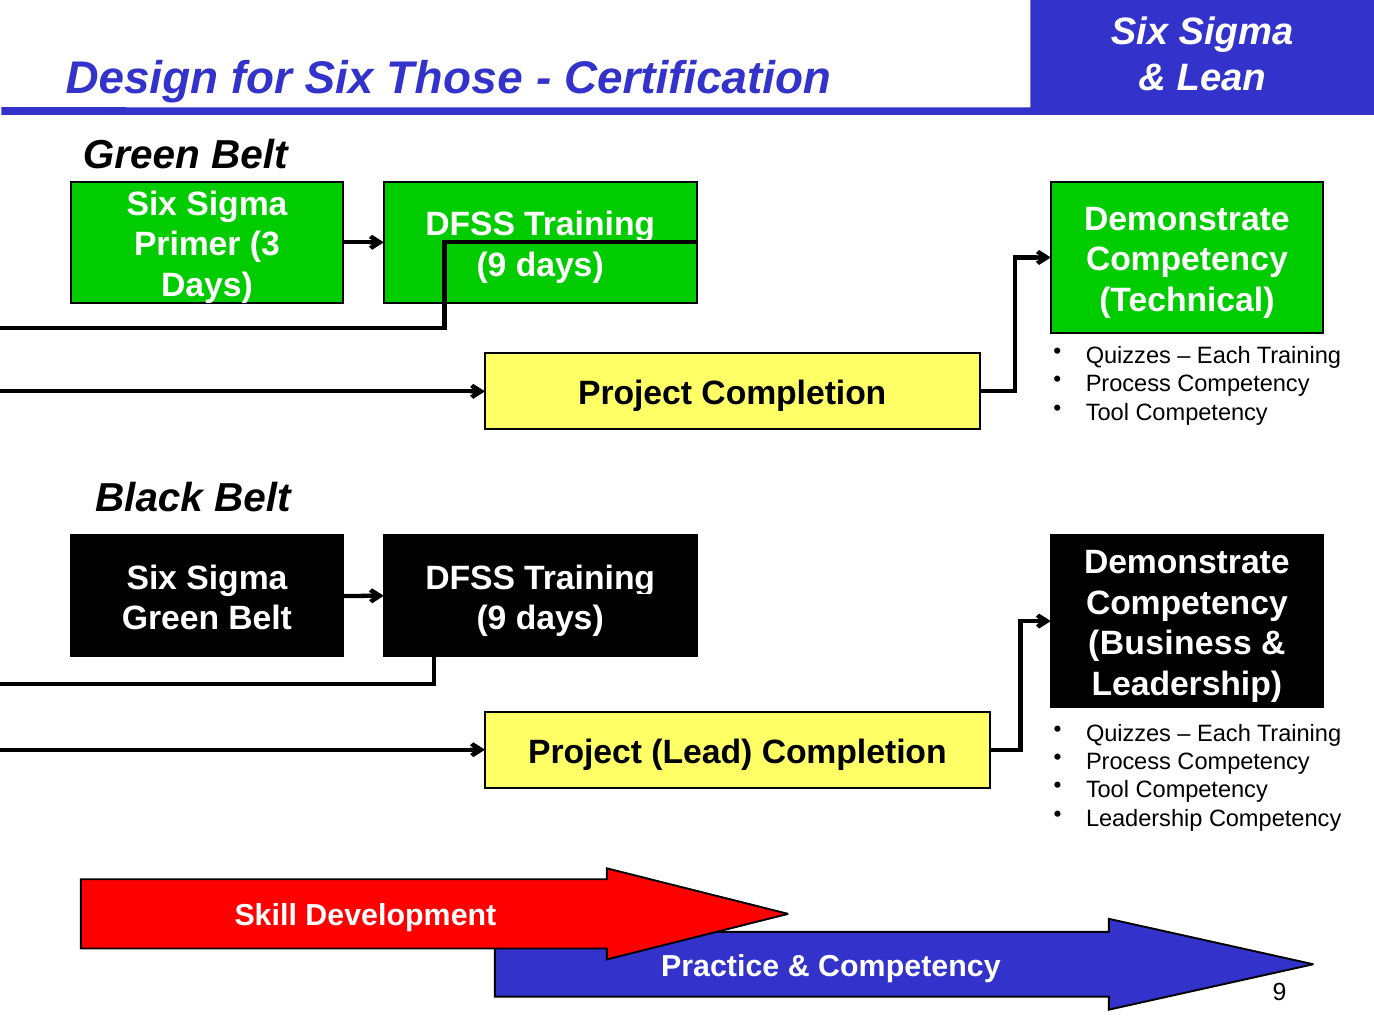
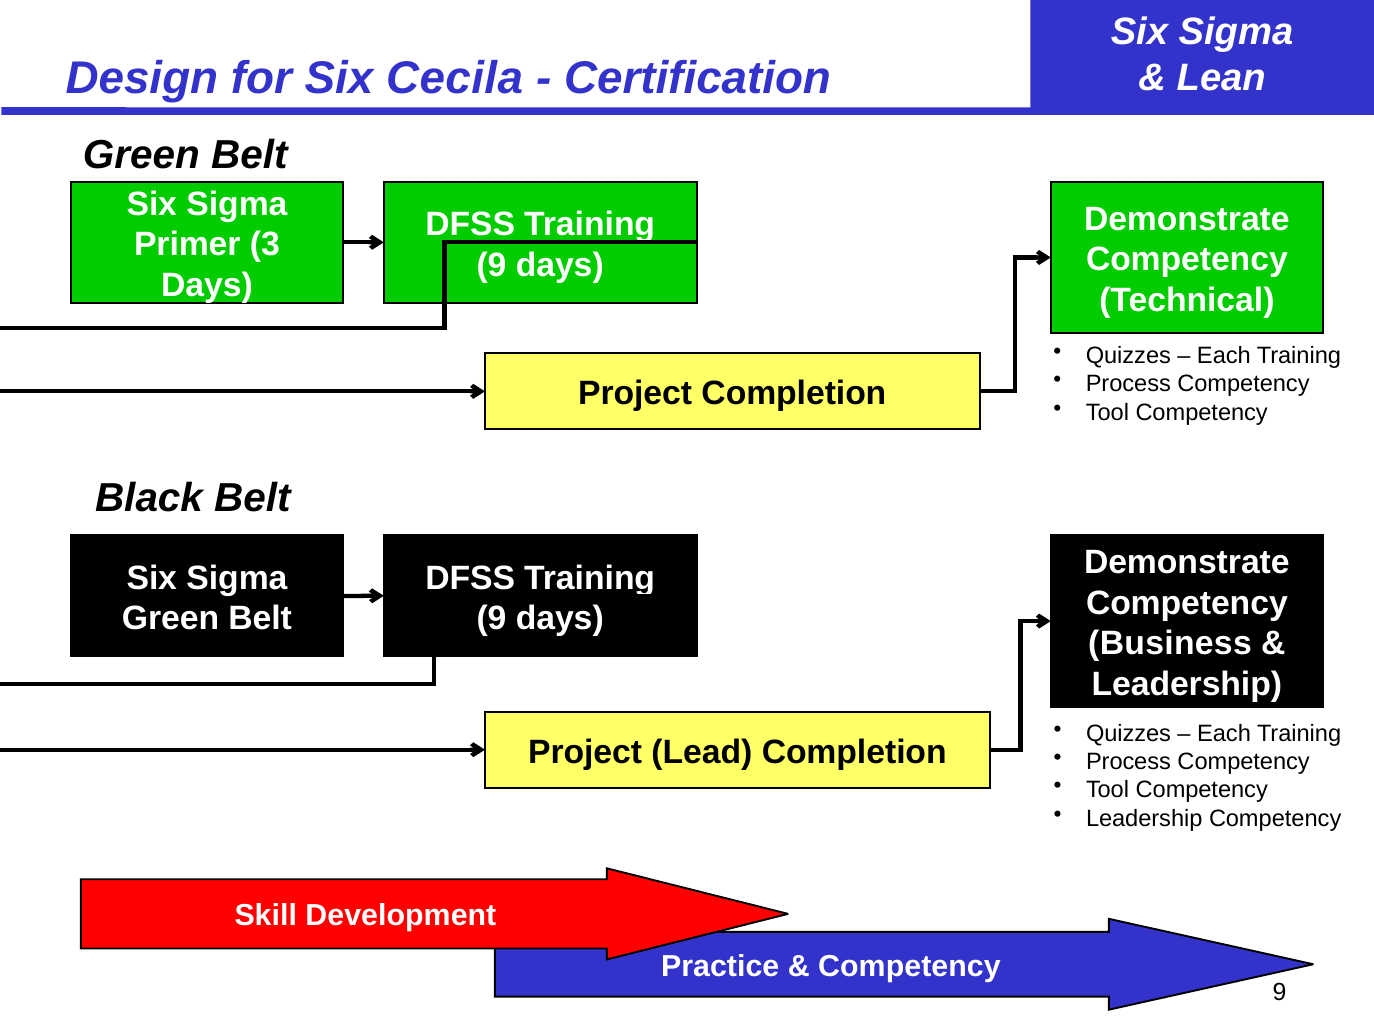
Those: Those -> Cecila (455, 79)
